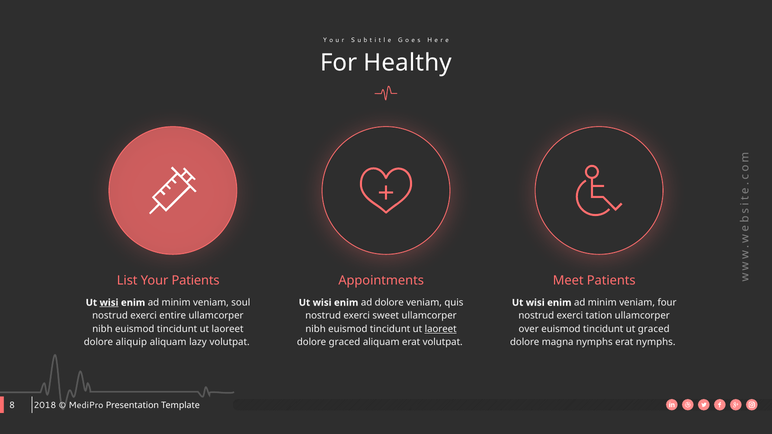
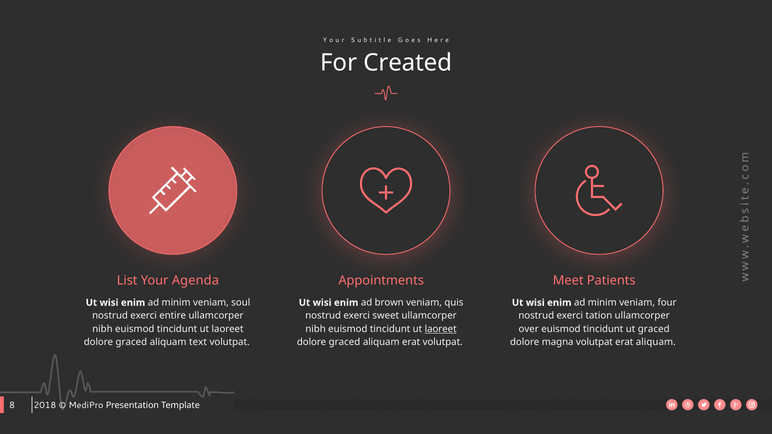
Healthy: Healthy -> Created (408, 63)
Your Patients: Patients -> Agenda (195, 281)
wisi underline: present -> none (109, 303)
ad dolore: dolore -> brown (389, 303)
aliquip: aliquip -> graced (131, 342)
lazy: lazy -> text (198, 342)
magna nymphs: nymphs -> volutpat (594, 342)
erat nymphs: nymphs -> aliquam (656, 342)
